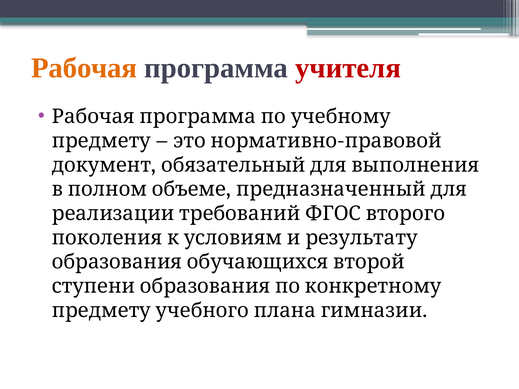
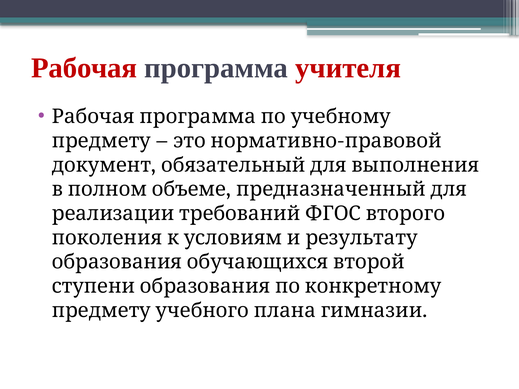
Рабочая colour: orange -> red (84, 68)
